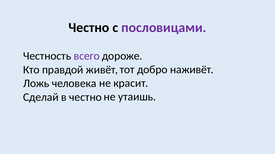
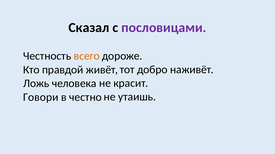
Честно: Честно -> Сказал (89, 28)
всего colour: purple -> orange (87, 56)
Сделай: Сделай -> Говори (41, 98)
